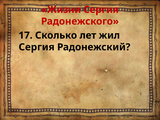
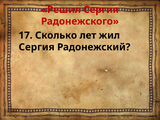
Жизни: Жизни -> Решил (61, 10)
